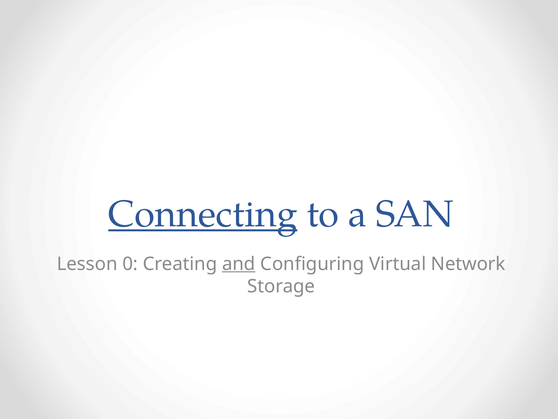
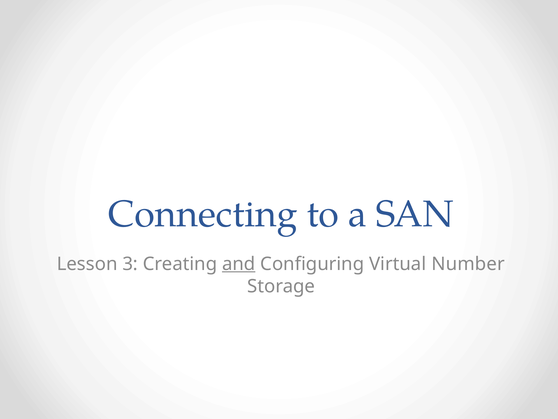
Connecting underline: present -> none (203, 214)
0: 0 -> 3 (130, 264)
Network: Network -> Number (468, 264)
